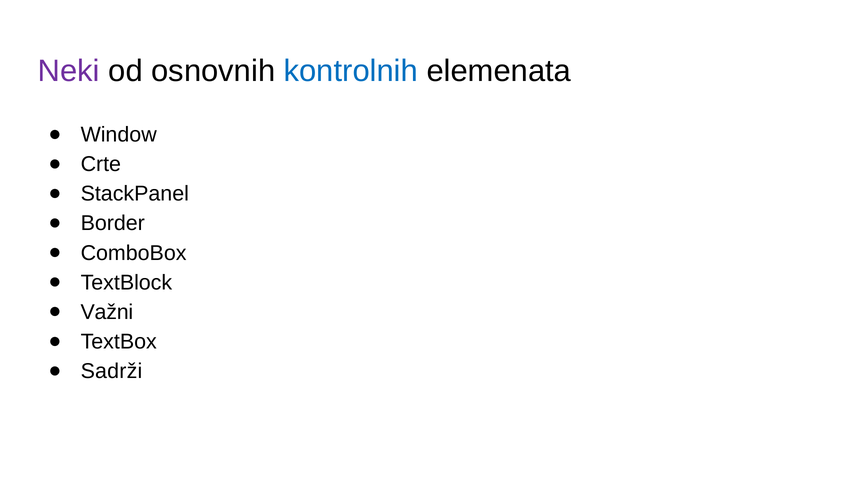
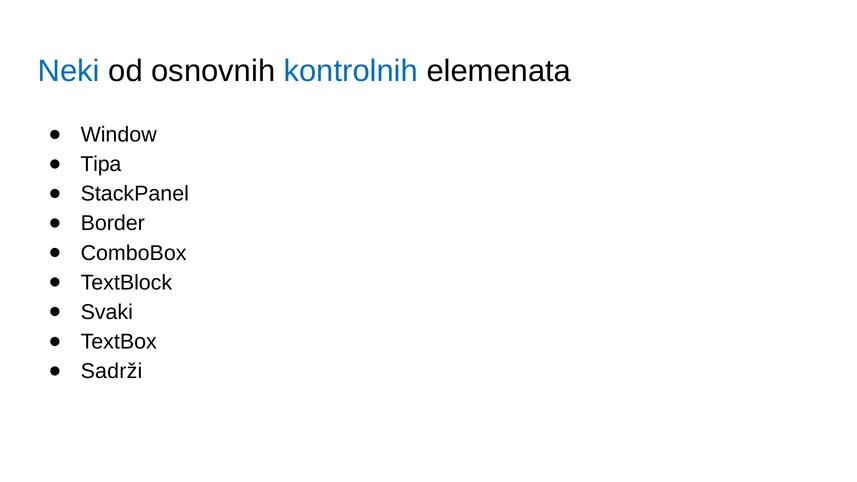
Neki colour: purple -> blue (69, 71)
Crte: Crte -> Tipa (101, 164)
Važni: Važni -> Svaki (107, 312)
